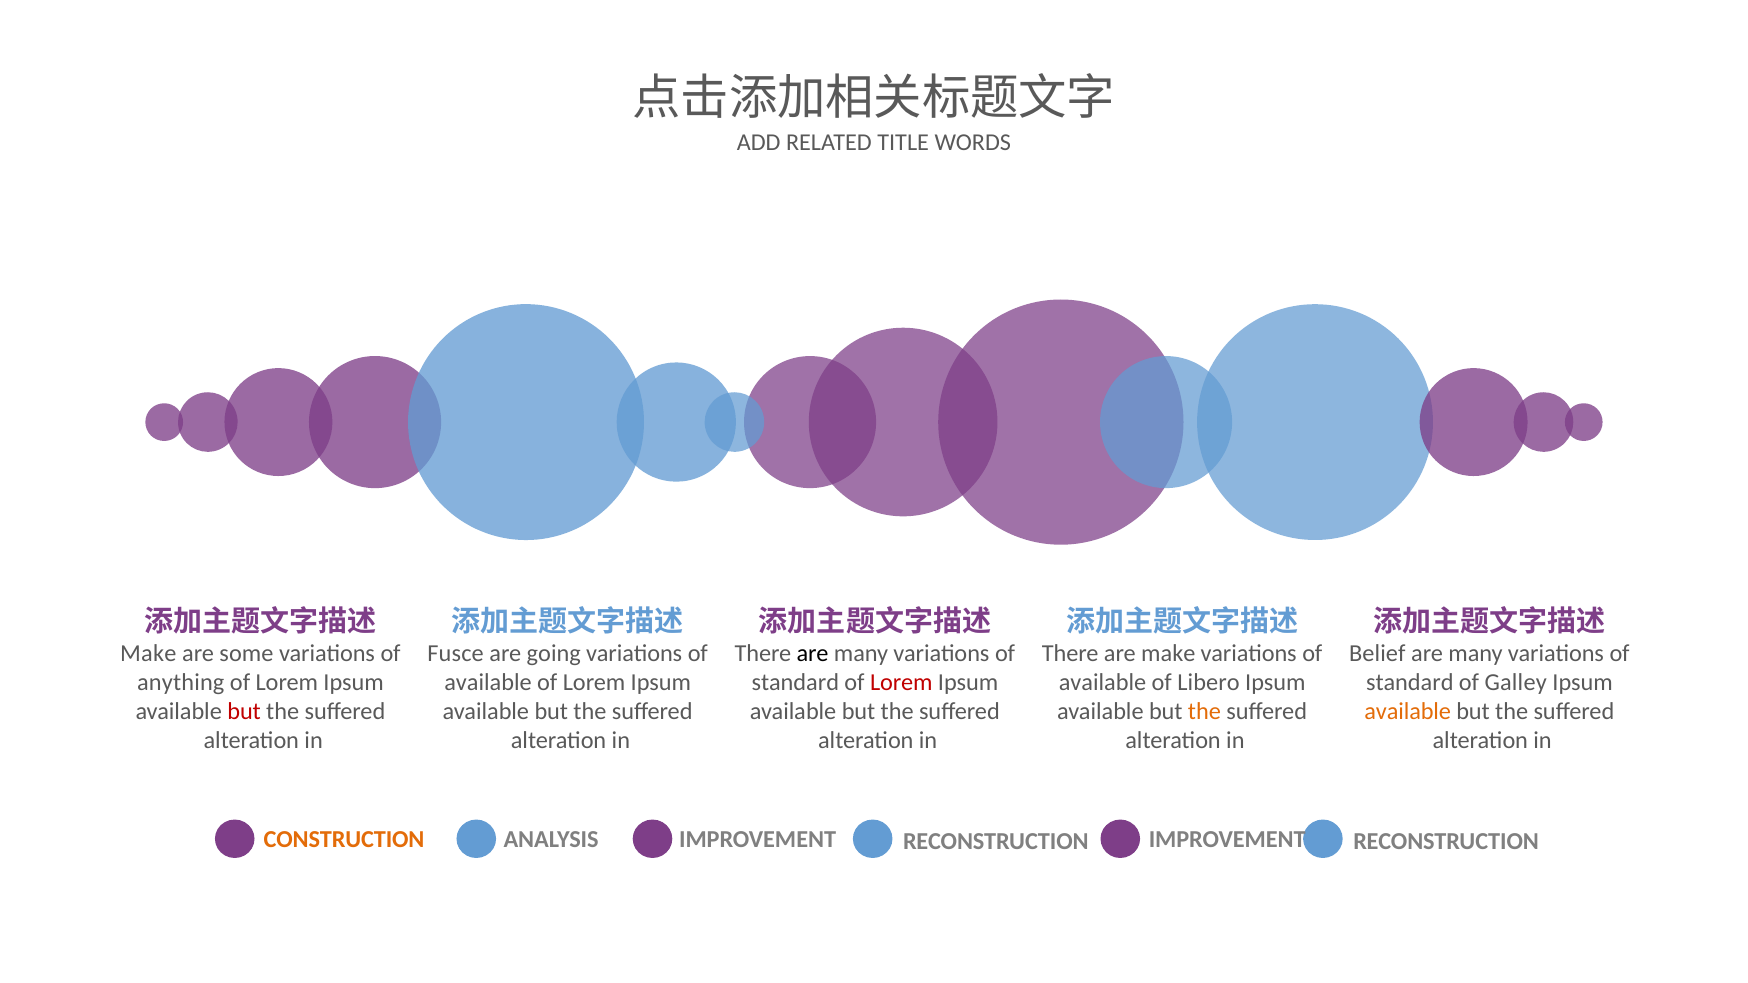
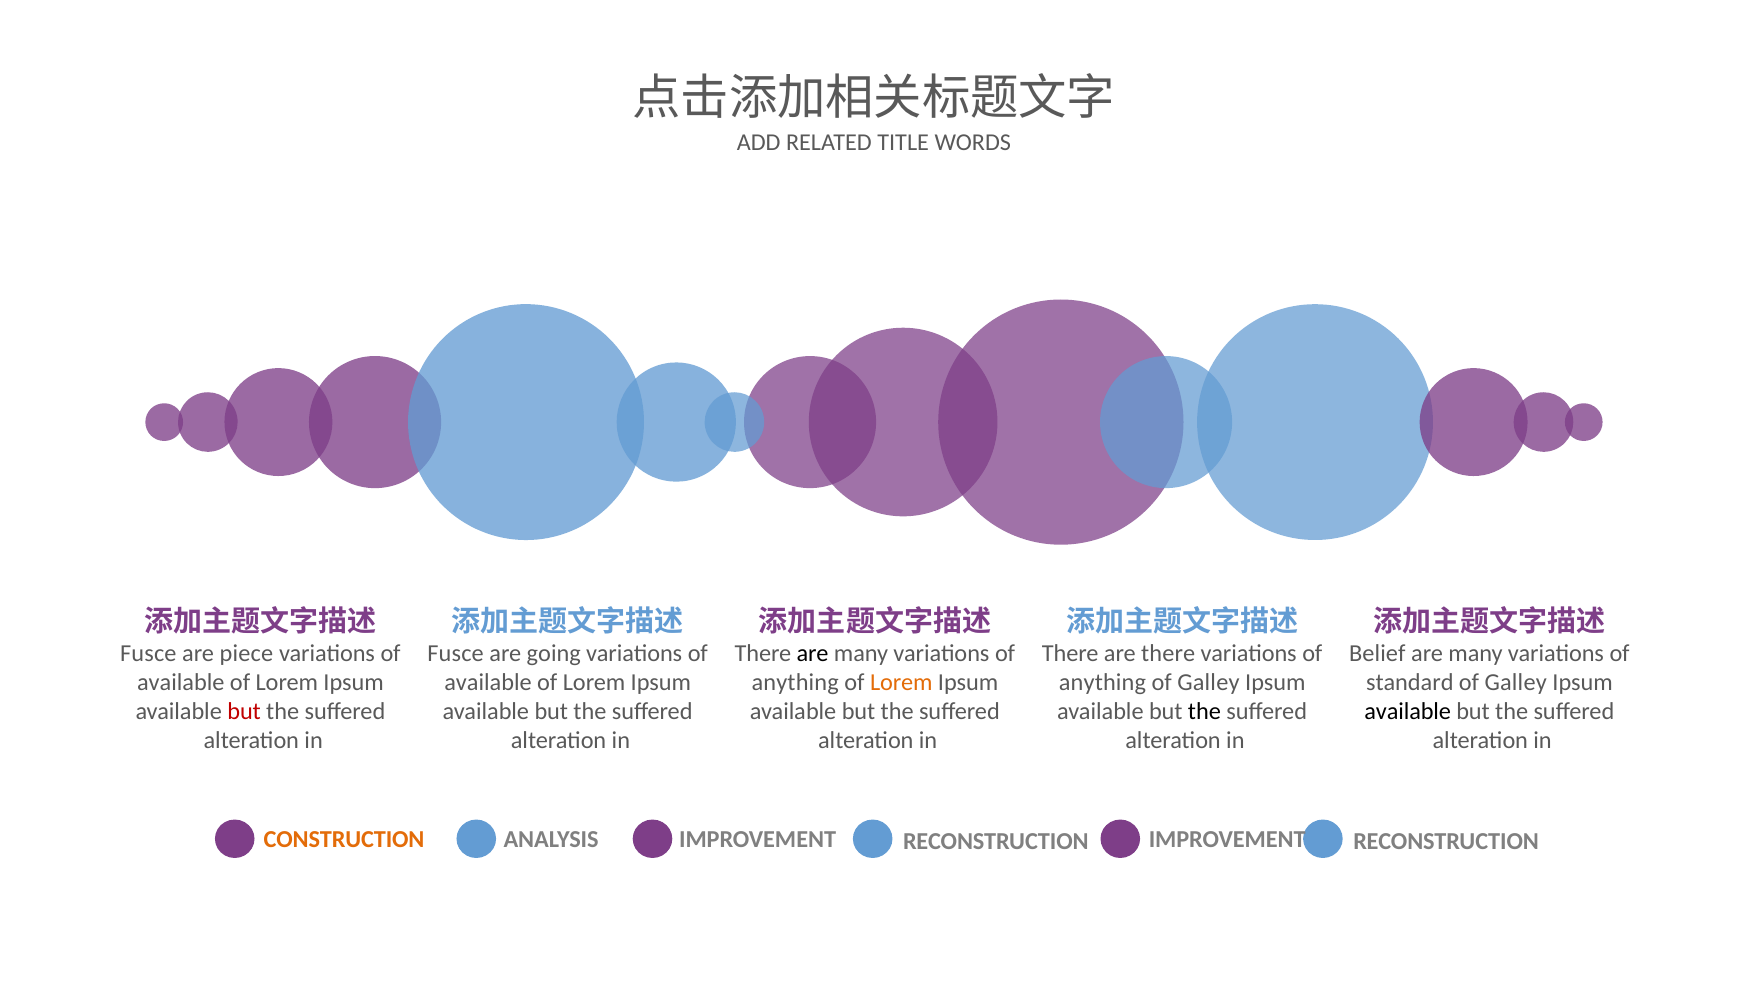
Make: Make -> Fusce (148, 653)
some: some -> piece (246, 653)
are make: make -> there (1168, 653)
anything: anything -> available (181, 682)
standard: standard -> anything (795, 682)
Lorem colour: red -> orange (901, 682)
available: available -> anything (1102, 682)
Libero: Libero -> Galley (1208, 682)
the colour: orange -> black (1204, 712)
available colour: orange -> black (1408, 712)
